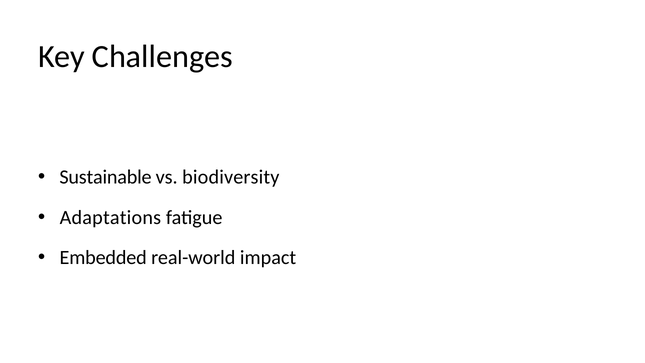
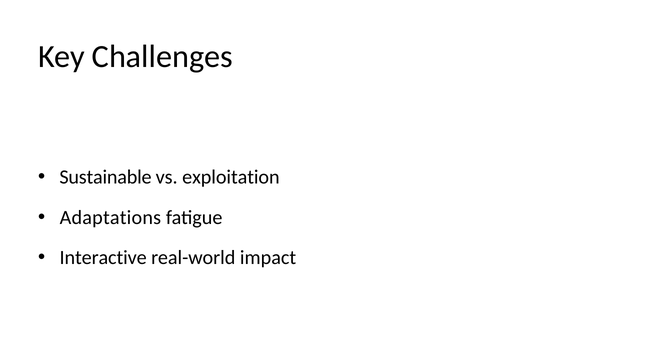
biodiversity: biodiversity -> exploitation (231, 177)
Embedded: Embedded -> Interactive (103, 258)
